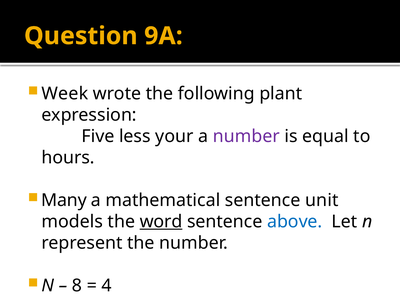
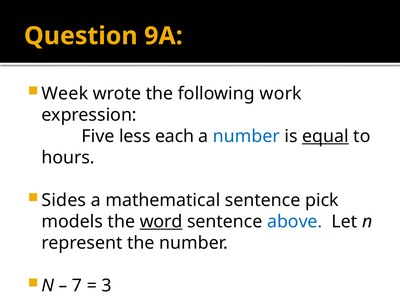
plant: plant -> work (281, 94)
your: your -> each (175, 136)
number colour: purple -> blue (246, 136)
equal underline: none -> present (325, 136)
Many: Many -> Sides (64, 200)
unit: unit -> pick (322, 200)
8: 8 -> 7 (77, 286)
4: 4 -> 3 (107, 286)
